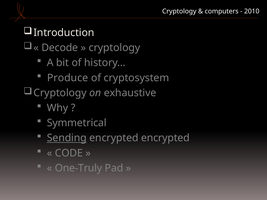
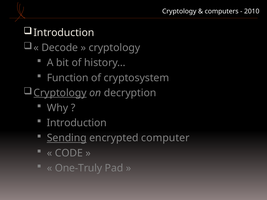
Produce: Produce -> Function (68, 78)
Cryptology underline: none -> present (60, 93)
exhaustive: exhaustive -> decryption (130, 93)
Symmetrical: Symmetrical -> Introduction (77, 123)
encrypted encrypted: encrypted -> computer (165, 138)
